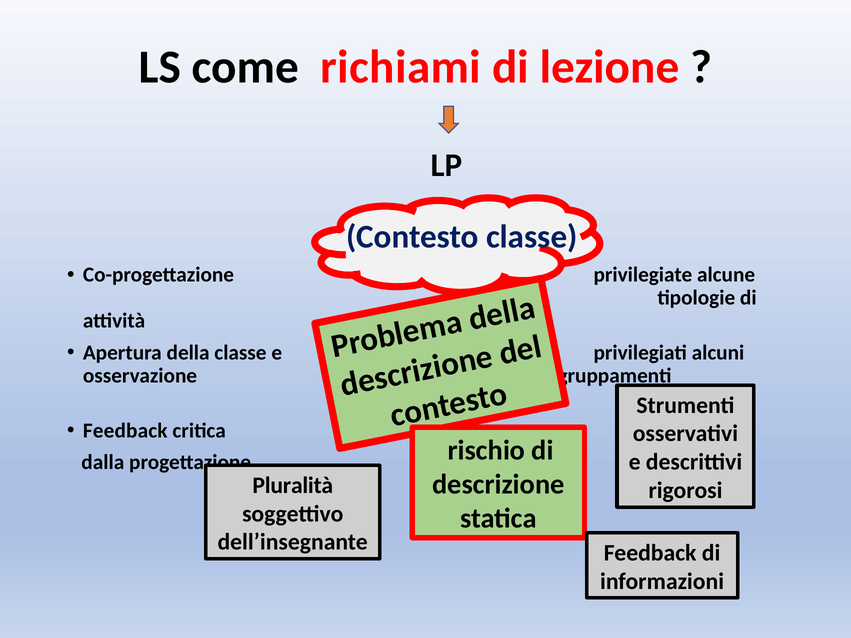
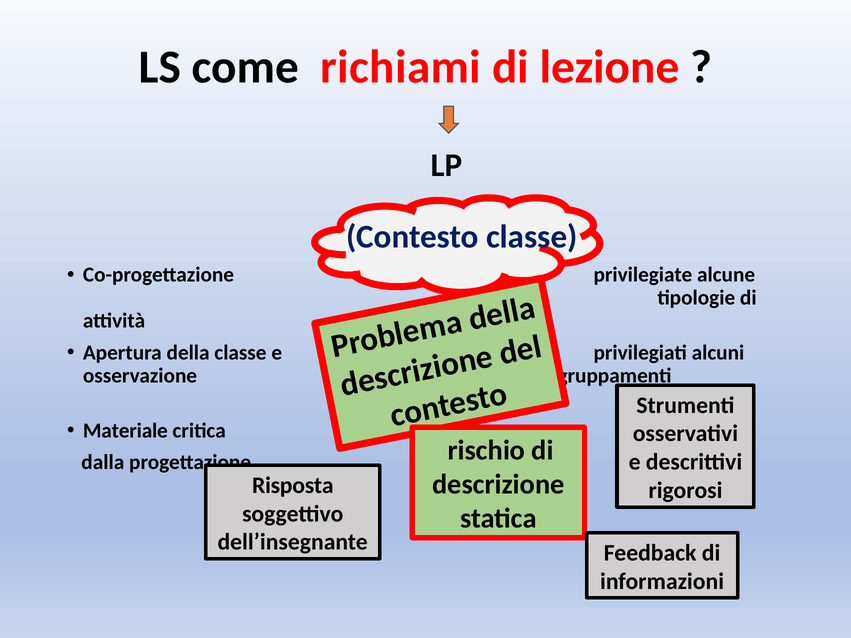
Feedback: Feedback -> Materiale (125, 431)
Pluralità: Pluralità -> Risposta (293, 486)
